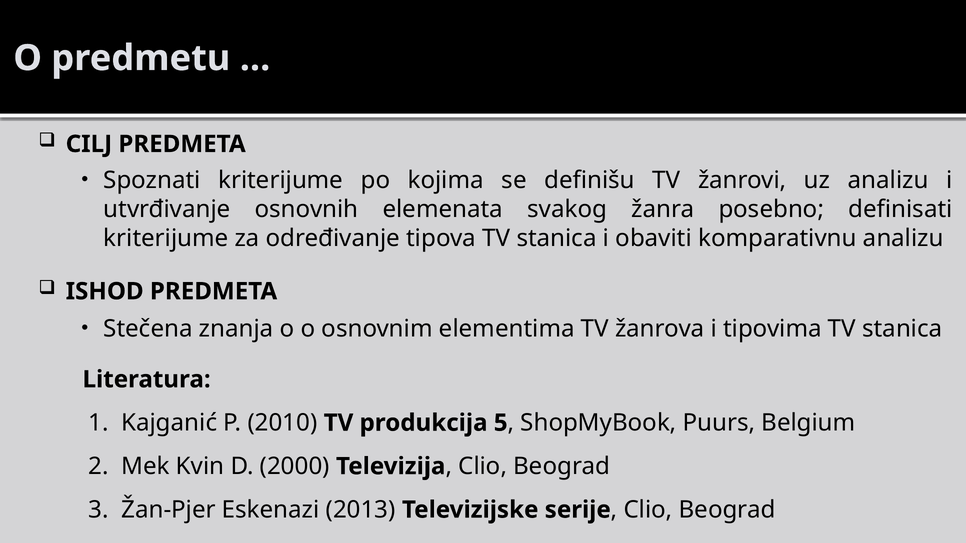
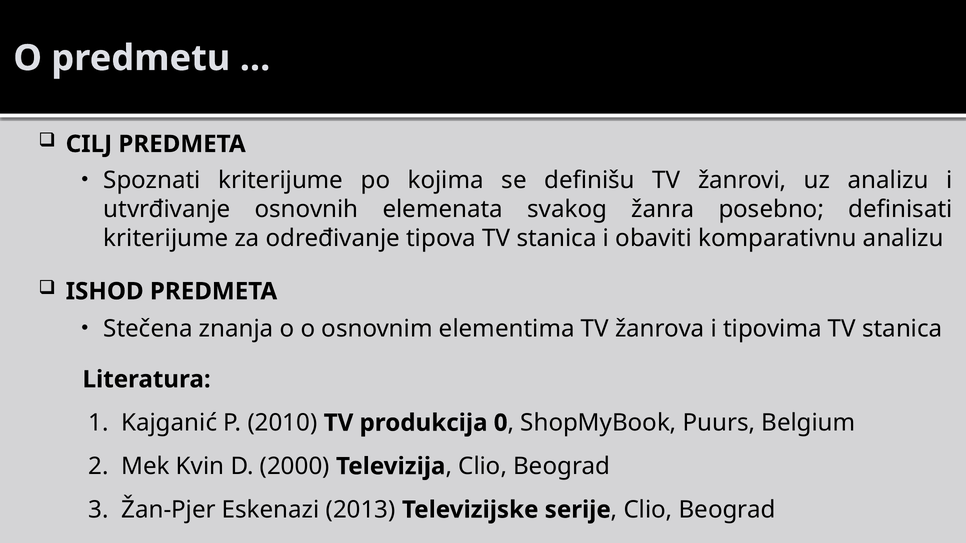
5: 5 -> 0 (501, 423)
